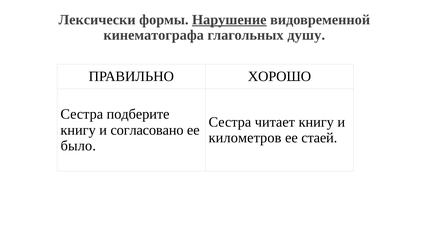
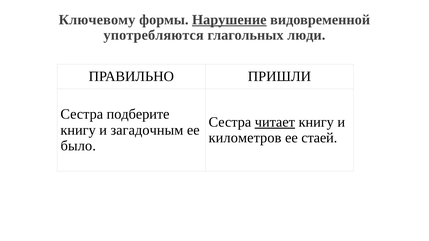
Лексически: Лексически -> Ключевому (97, 20)
кинематографа: кинематографа -> употребляются (154, 35)
душу: душу -> люди (306, 35)
ХОРОШО: ХОРОШО -> ПРИШЛИ (279, 77)
читает underline: none -> present (275, 122)
согласовано: согласовано -> загадочным (147, 130)
